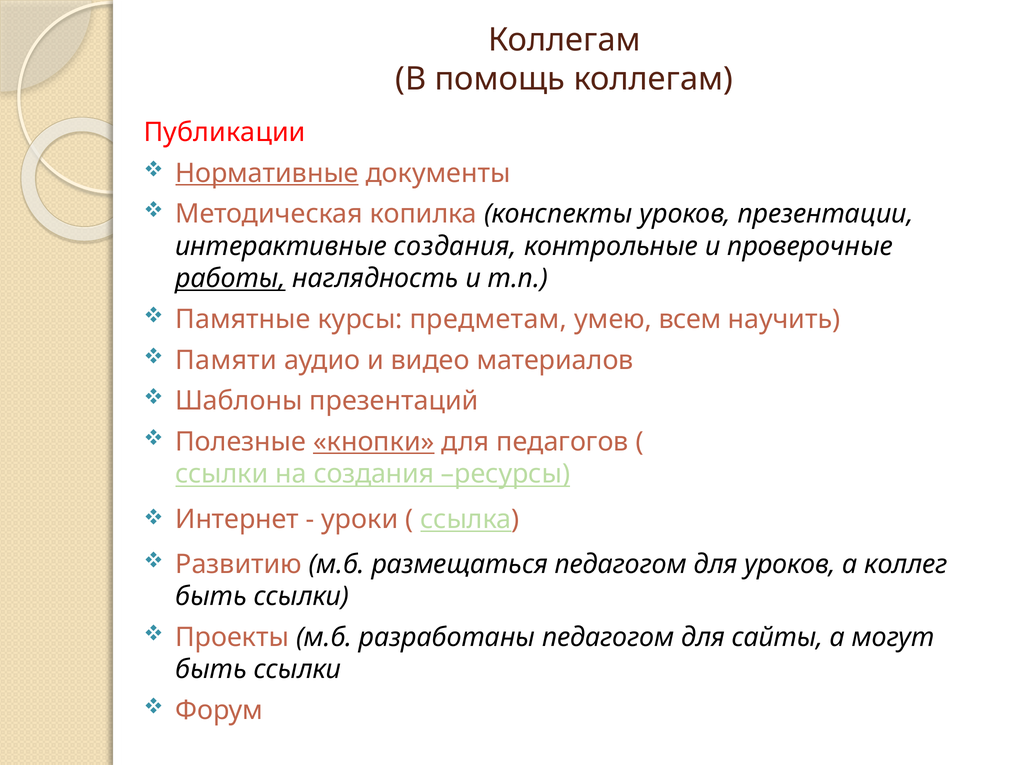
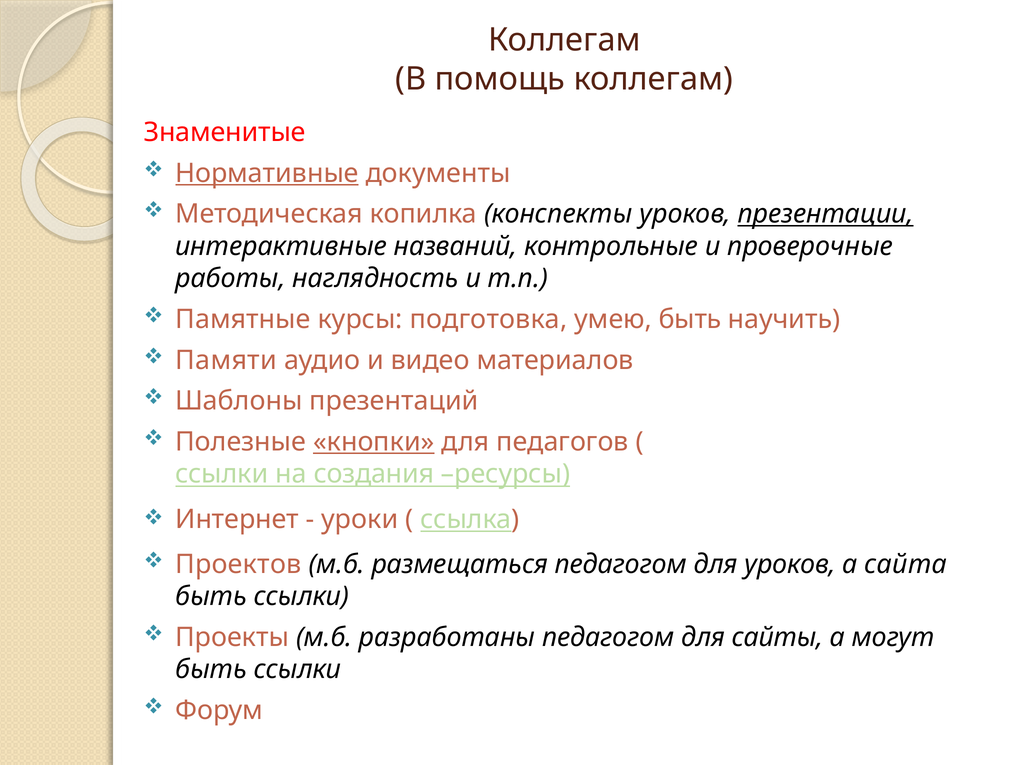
Публикации: Публикации -> Знаменитые (225, 132)
презентации underline: none -> present (826, 214)
интерактивные создания: создания -> названий (456, 246)
работы underline: present -> none (230, 279)
предметам: предметам -> подготовка (488, 319)
умею всем: всем -> быть (690, 319)
Развитию: Развитию -> Проектов (238, 564)
коллег: коллег -> сайта (906, 564)
